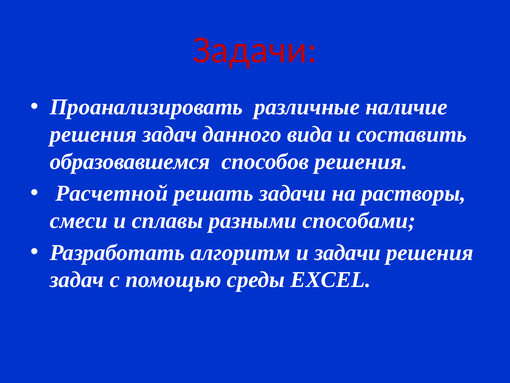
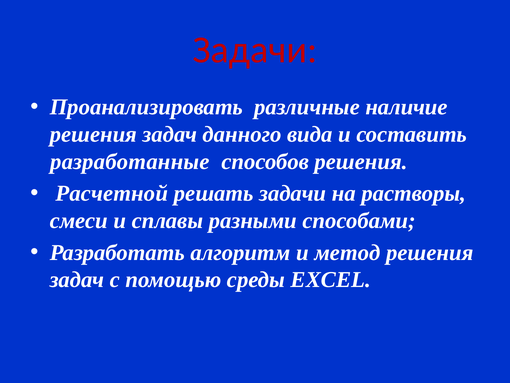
образовавшемся: образовавшемся -> разработанные (130, 161)
и задачи: задачи -> метод (347, 252)
